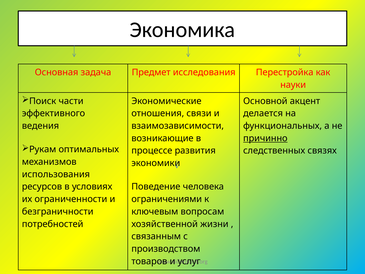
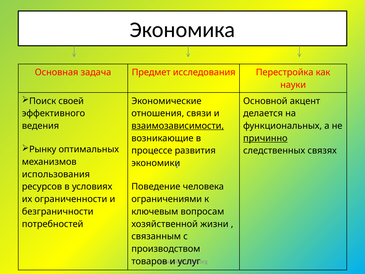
части: части -> своей (71, 101)
взаимозависимости underline: none -> present (178, 126)
Рукам: Рукам -> Рынку (43, 149)
